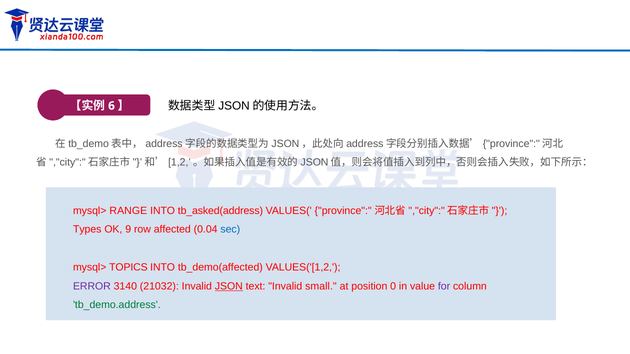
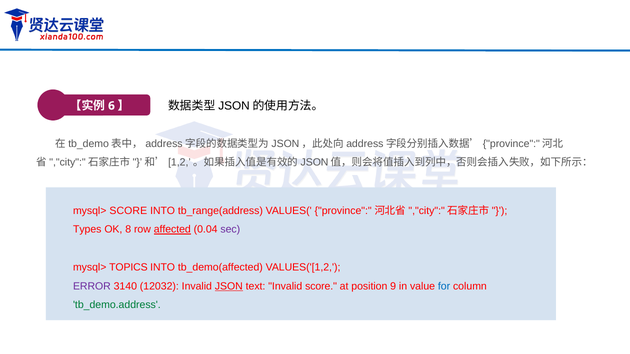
mysql> RANGE: RANGE -> SCORE (128, 211)
tb_asked(address: tb_asked(address -> tb_range(address (220, 211)
9: 9 -> 8 (128, 230)
affected underline: none -> present (172, 230)
sec colour: blue -> purple (230, 230)
21032: 21032 -> 12032 (159, 286)
Invalid small: small -> score (321, 286)
0: 0 -> 9 (393, 286)
for colour: purple -> blue (444, 286)
